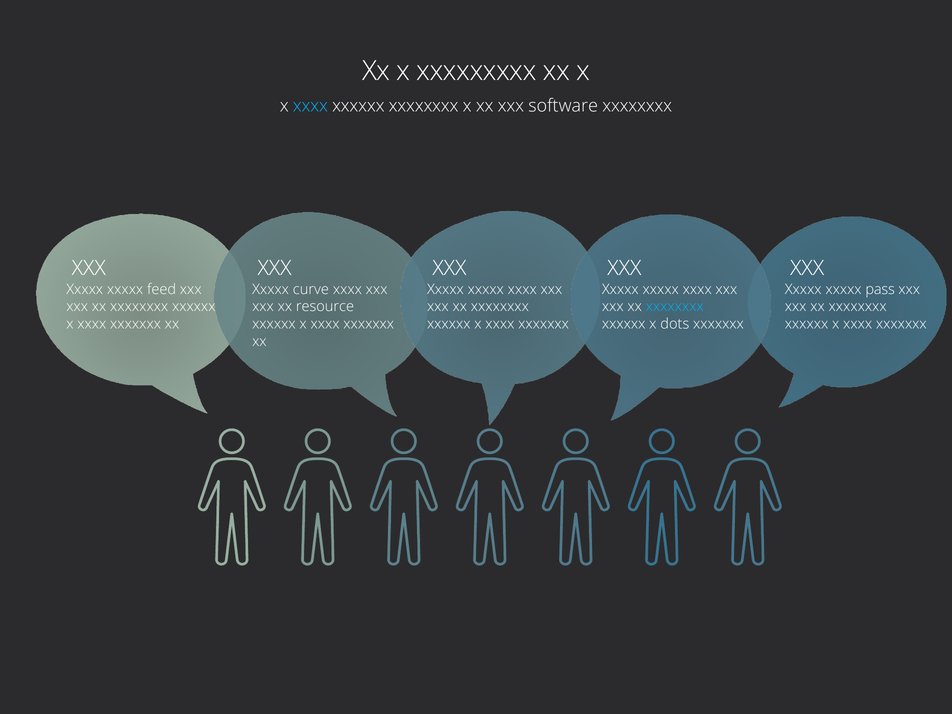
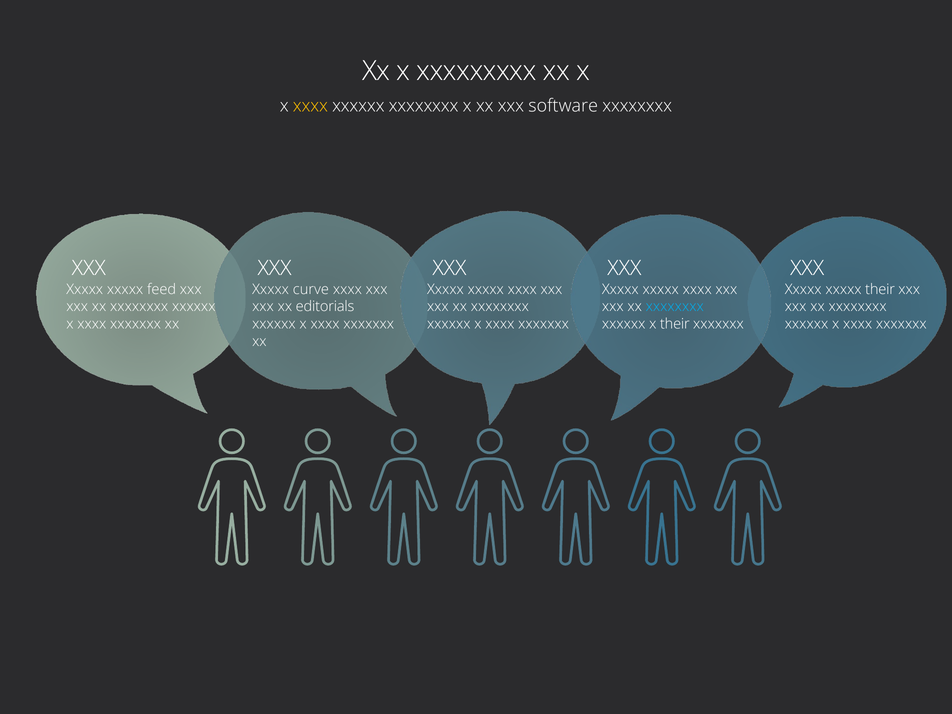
xxxx colour: light blue -> yellow (310, 106)
xxxxx pass: pass -> their (880, 289)
resource: resource -> editorials (325, 307)
x dots: dots -> their (675, 324)
